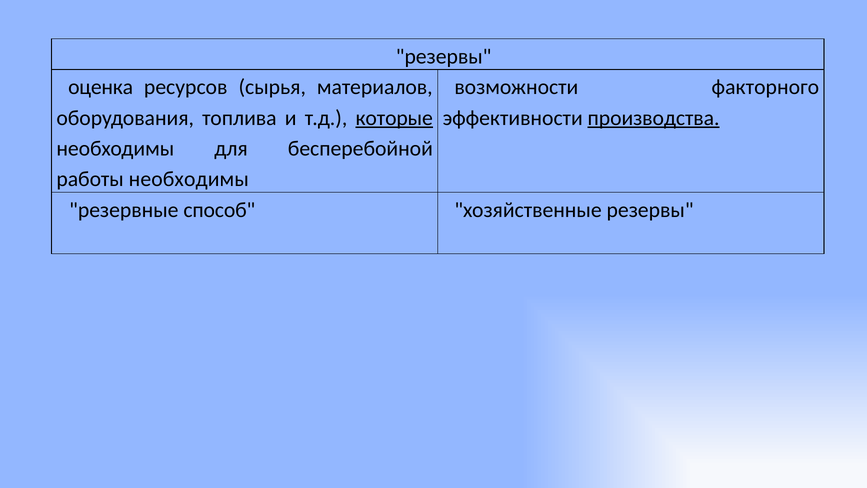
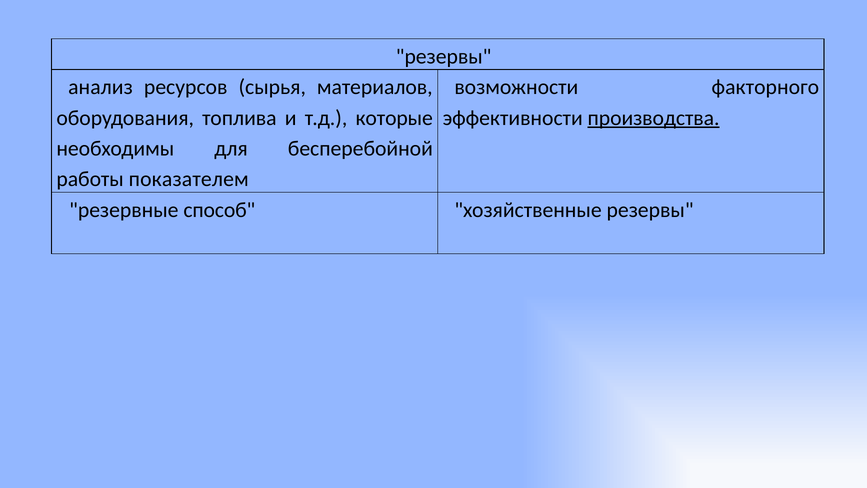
оценка: оценка -> анализ (100, 87)
которые underline: present -> none (394, 118)
работы необходимы: необходимы -> показателем (189, 179)
